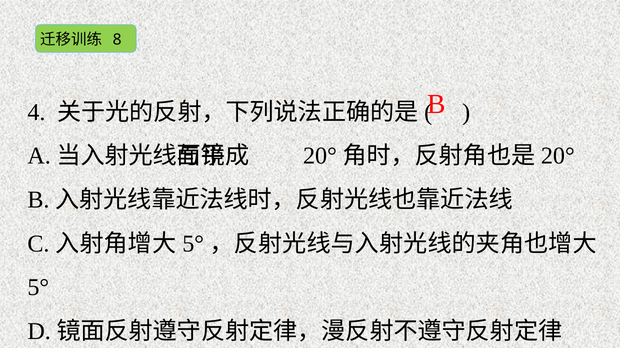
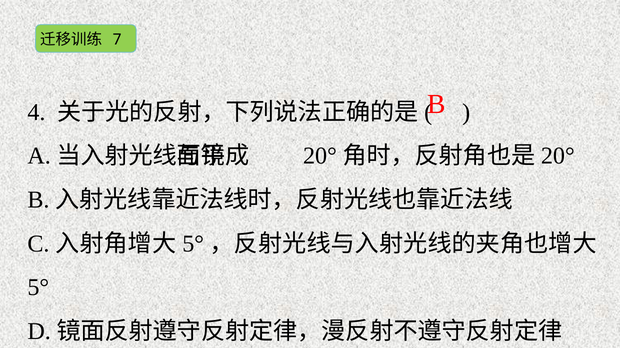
8: 8 -> 7 (117, 40)
